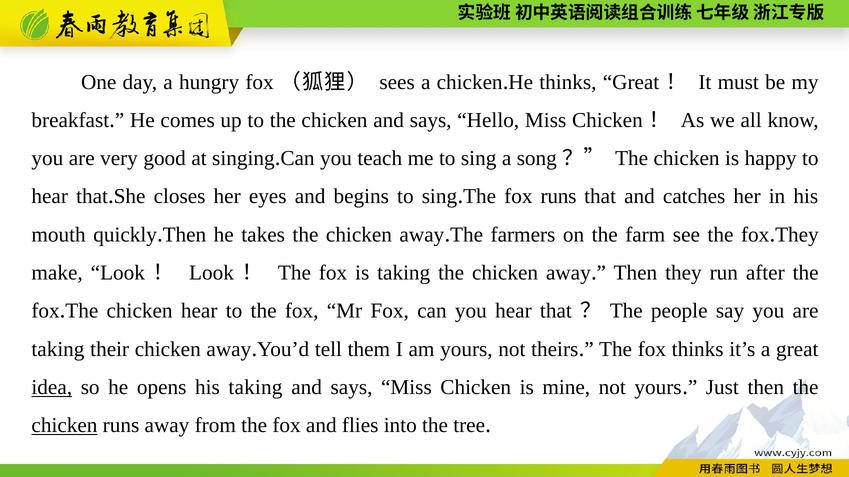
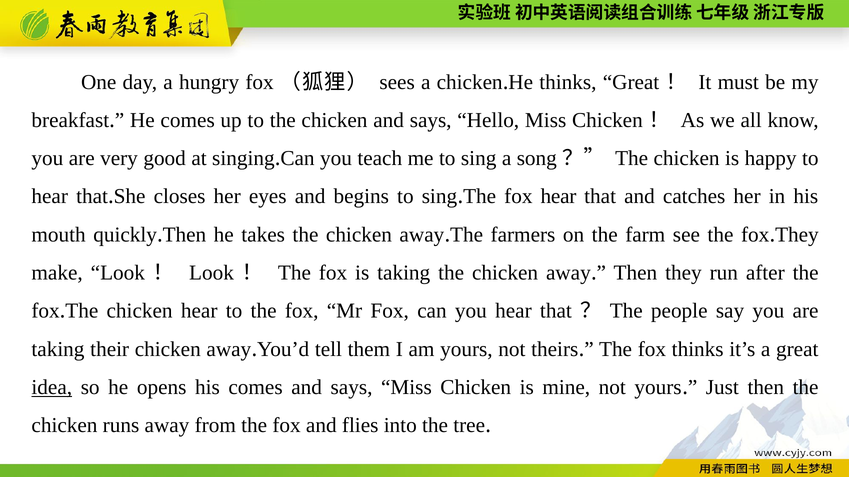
fox runs: runs -> hear (558, 197)
his taking: taking -> comes (256, 388)
chicken underline: present -> none (64, 426)
